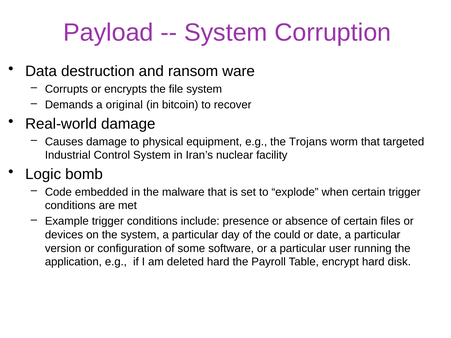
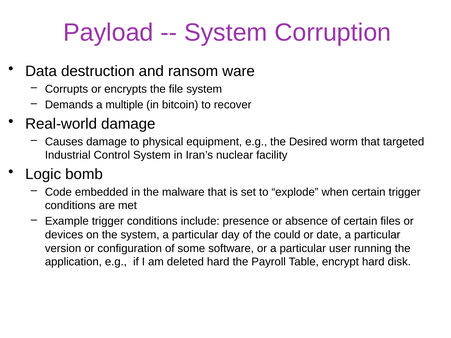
original: original -> multiple (124, 105)
Trojans: Trojans -> Desired (308, 142)
